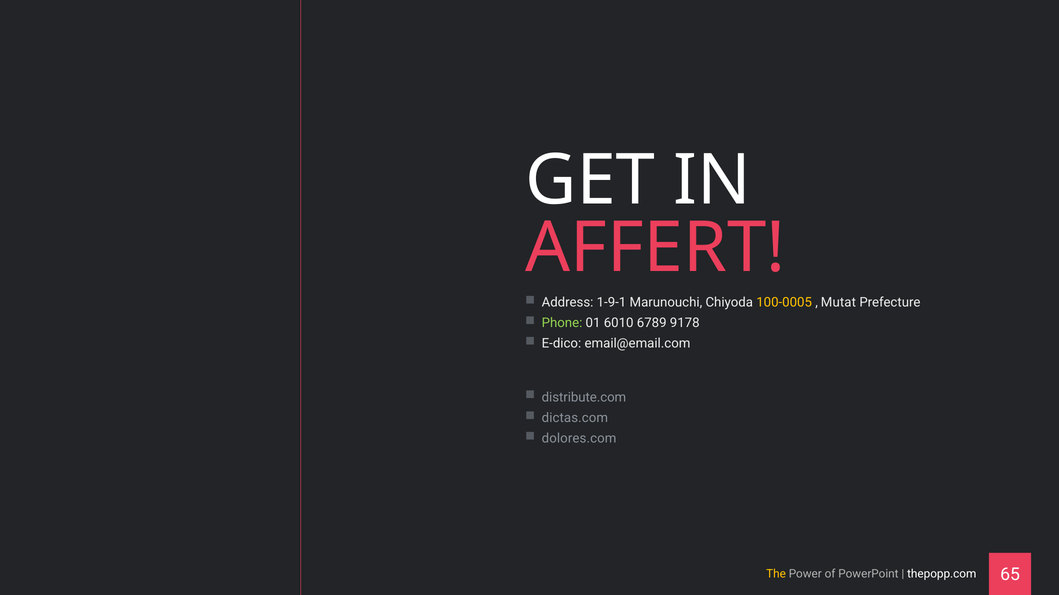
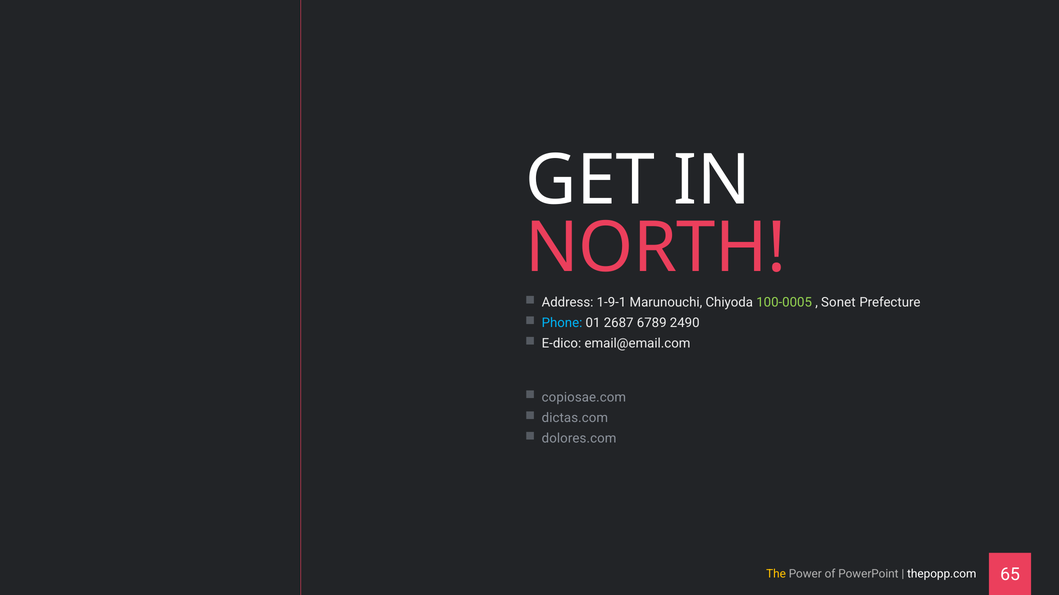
AFFERT: AFFERT -> NORTH (656, 248)
100-0005 colour: yellow -> light green (784, 303)
Mutat: Mutat -> Sonet (838, 303)
Phone colour: light green -> light blue (562, 323)
6010: 6010 -> 2687 (619, 323)
9178: 9178 -> 2490 (685, 323)
distribute.com: distribute.com -> copiosae.com (584, 398)
